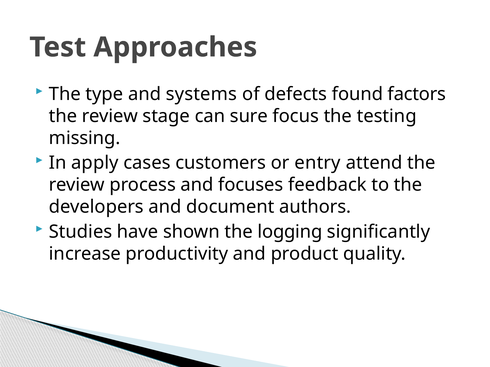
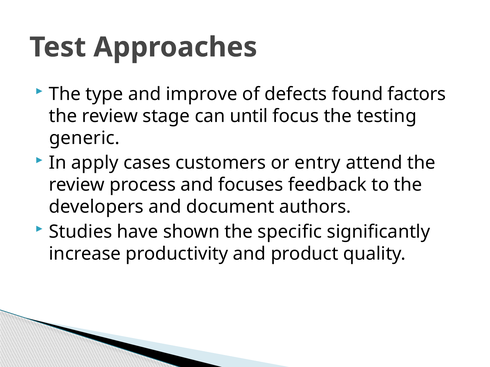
systems: systems -> improve (202, 94)
sure: sure -> until (249, 116)
missing: missing -> generic (84, 138)
logging: logging -> specific (290, 232)
